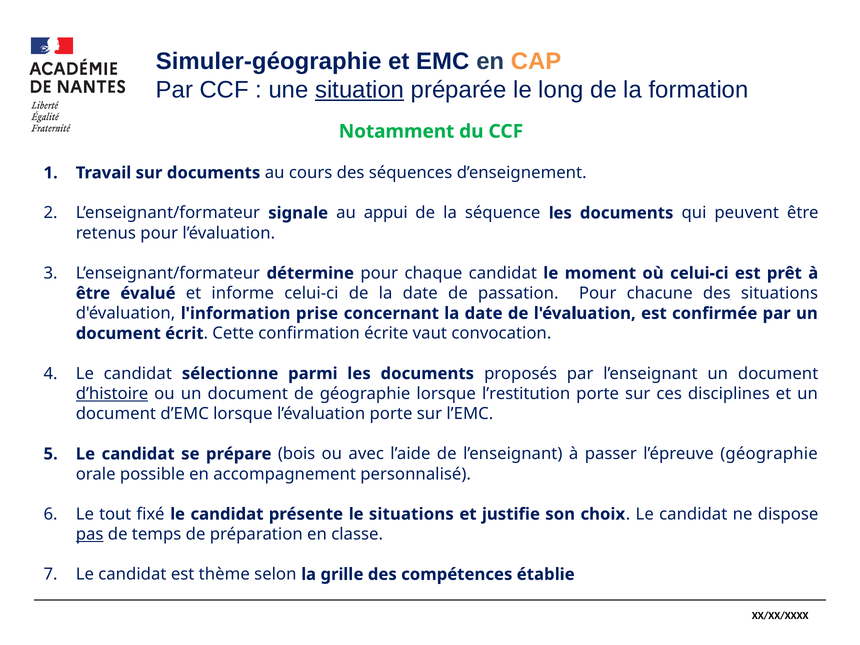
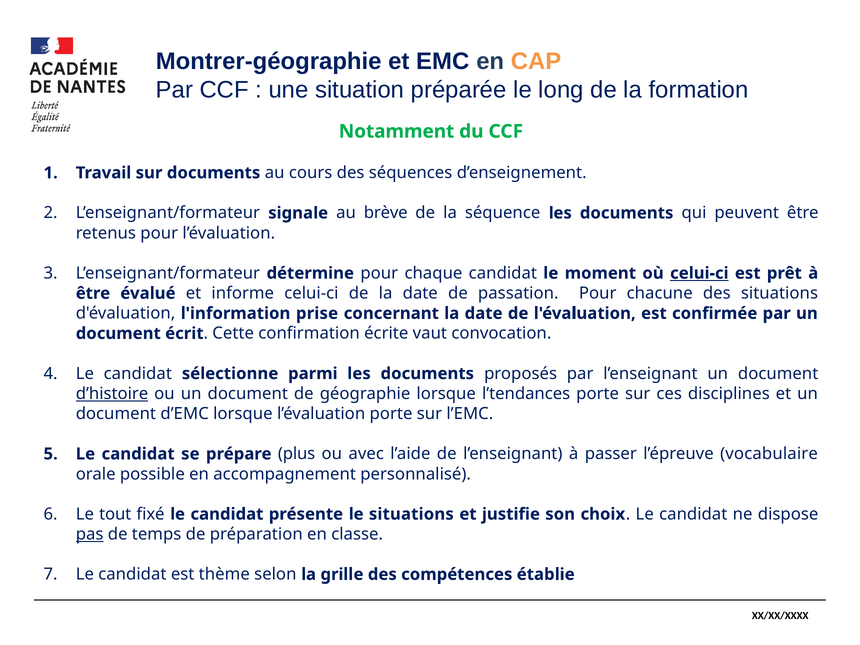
Simuler-géographie: Simuler-géographie -> Montrer-géographie (269, 61)
situation underline: present -> none (360, 90)
appui: appui -> brève (386, 213)
celui-ci underline: none -> present (699, 273)
l’restitution: l’restitution -> l’tendances (526, 394)
bois: bois -> plus (297, 454)
l’épreuve géographie: géographie -> vocabulaire (769, 454)
